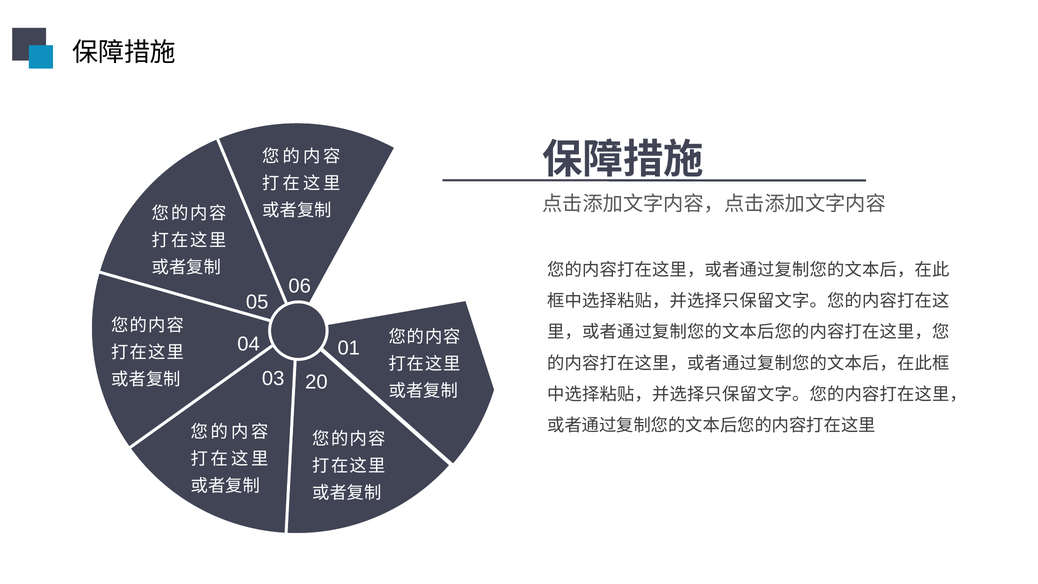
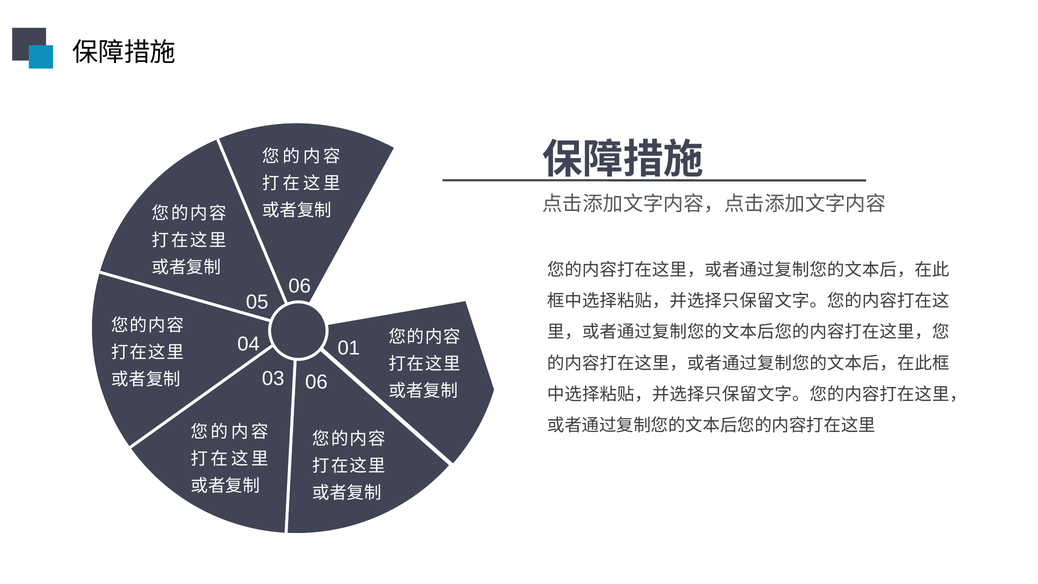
03 20: 20 -> 06 (316, 382)
